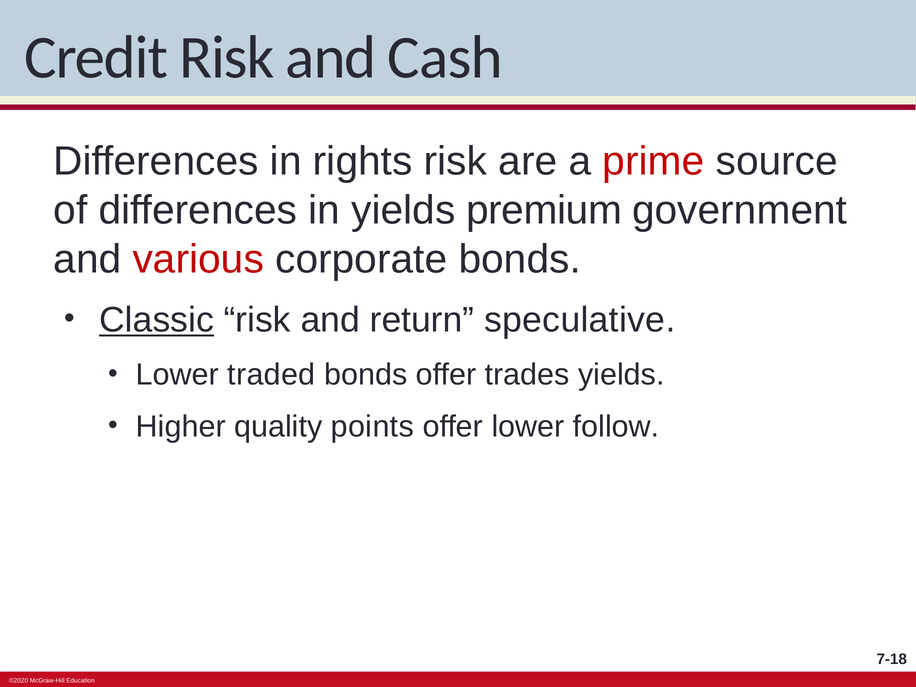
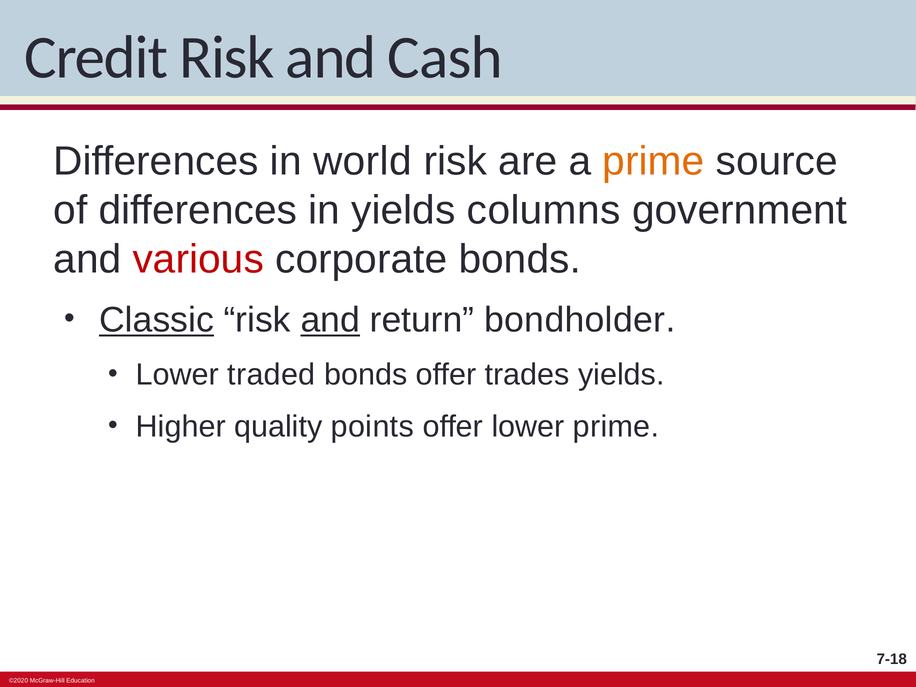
rights: rights -> world (362, 162)
prime colour: red -> orange (653, 162)
premium: premium -> columns (544, 210)
and underline: none -> present (330, 320)
speculative: speculative -> bondholder (580, 320)
lower follow: follow -> prime (616, 427)
